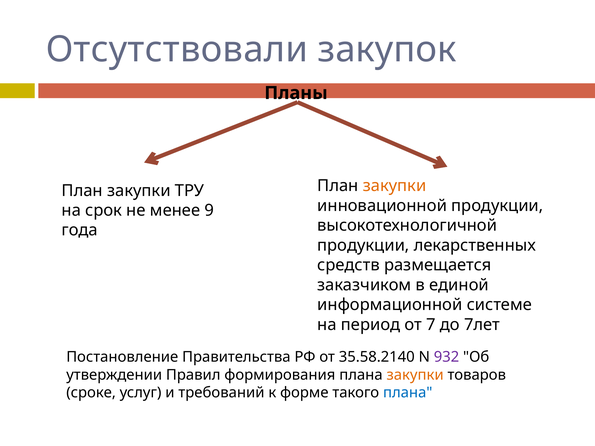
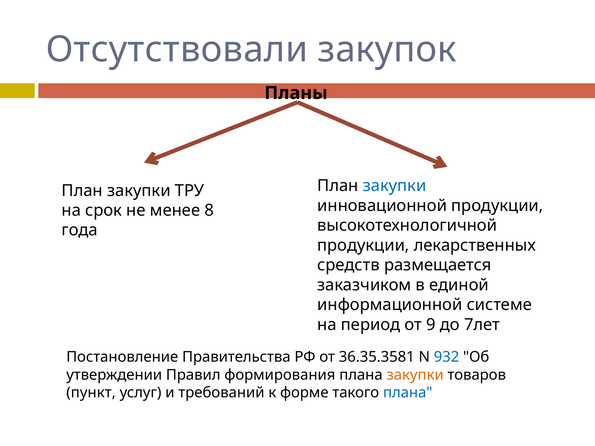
закупки colour: orange -> blue (395, 186)
9: 9 -> 8 (209, 210)
7: 7 -> 9 (431, 325)
35.58.2140: 35.58.2140 -> 36.35.3581 (377, 357)
932 colour: purple -> blue (446, 357)
сроке: сроке -> пункт (91, 393)
